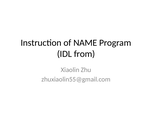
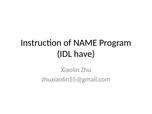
from: from -> have (84, 54)
